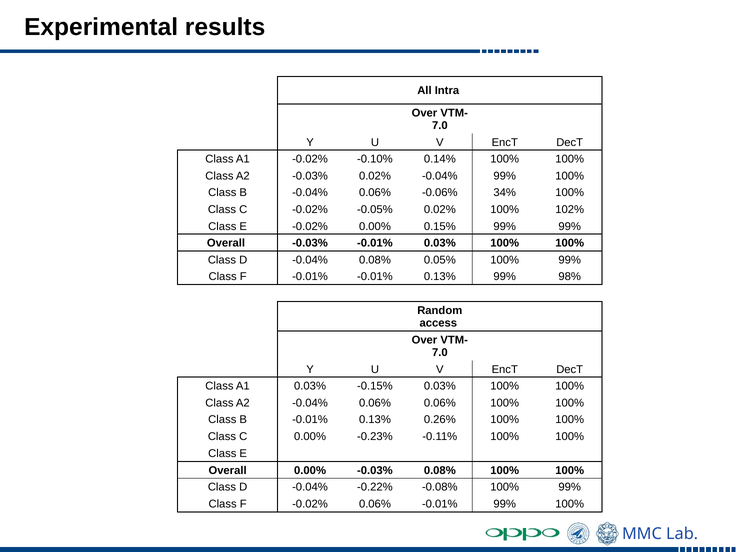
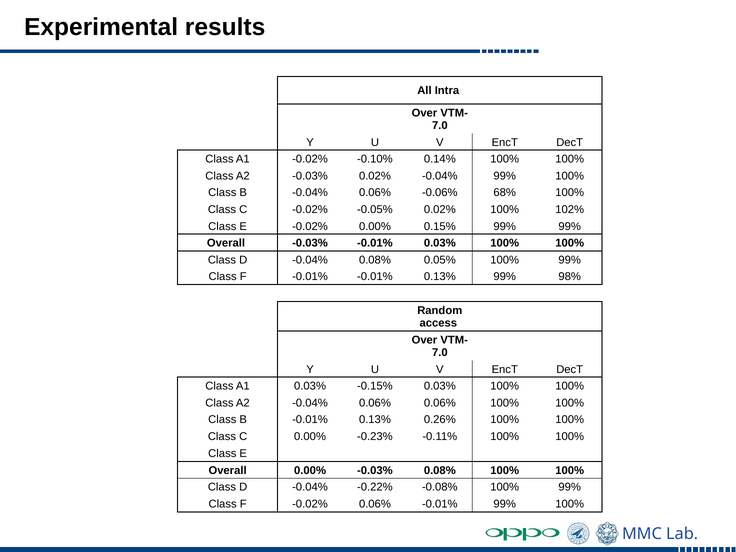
34%: 34% -> 68% (505, 193)
